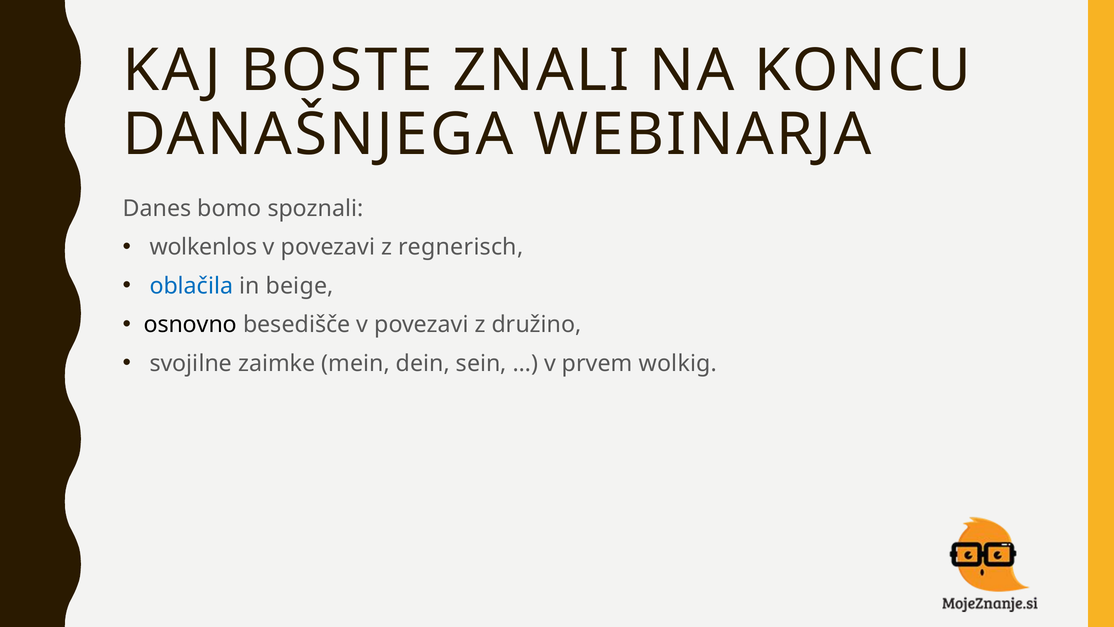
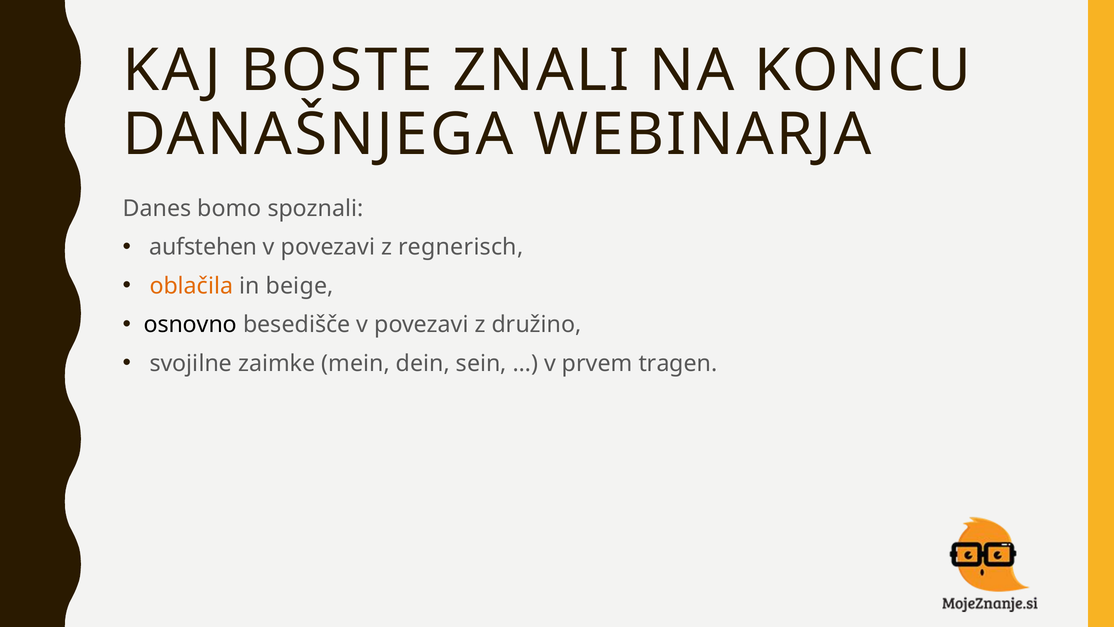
wolkenlos: wolkenlos -> aufstehen (203, 247)
oblačila colour: blue -> orange (191, 286)
wolkig: wolkig -> tragen (678, 363)
